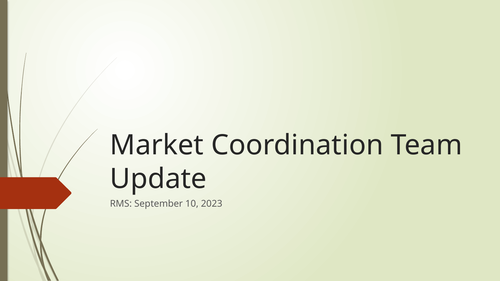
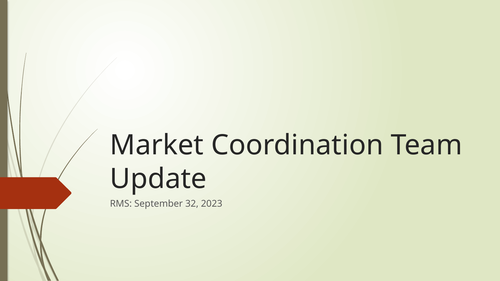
10: 10 -> 32 (192, 204)
